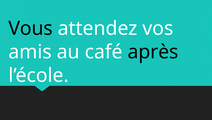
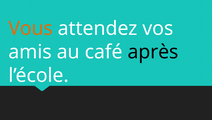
Vous colour: black -> orange (31, 28)
